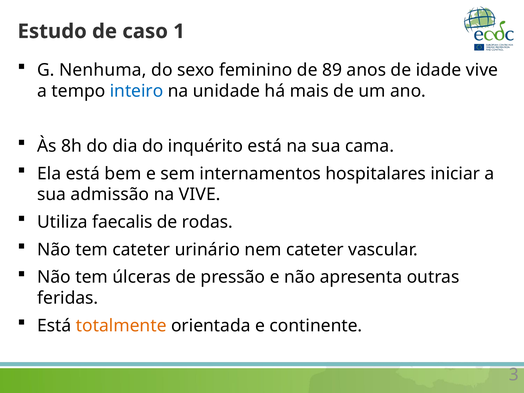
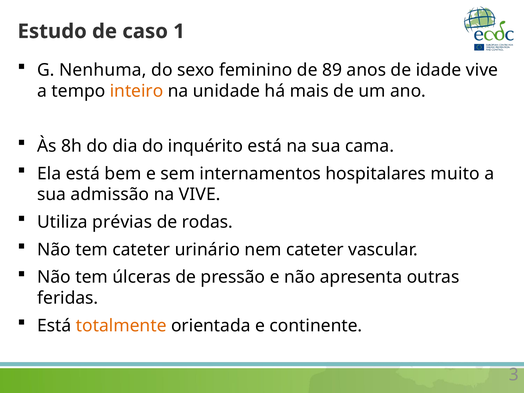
inteiro colour: blue -> orange (137, 91)
iniciar: iniciar -> muito (455, 174)
faecalis: faecalis -> prévias (122, 222)
